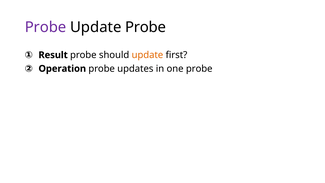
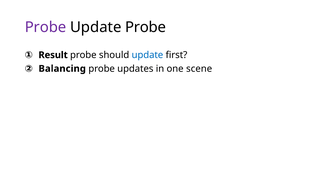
update colour: orange -> blue (147, 55)
Operation: Operation -> Balancing (62, 69)
one probe: probe -> scene (199, 69)
